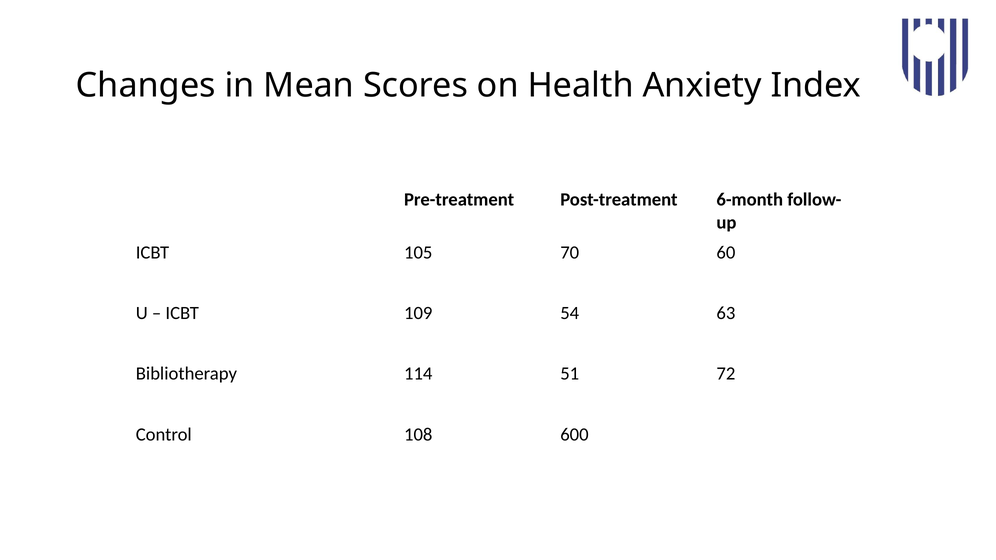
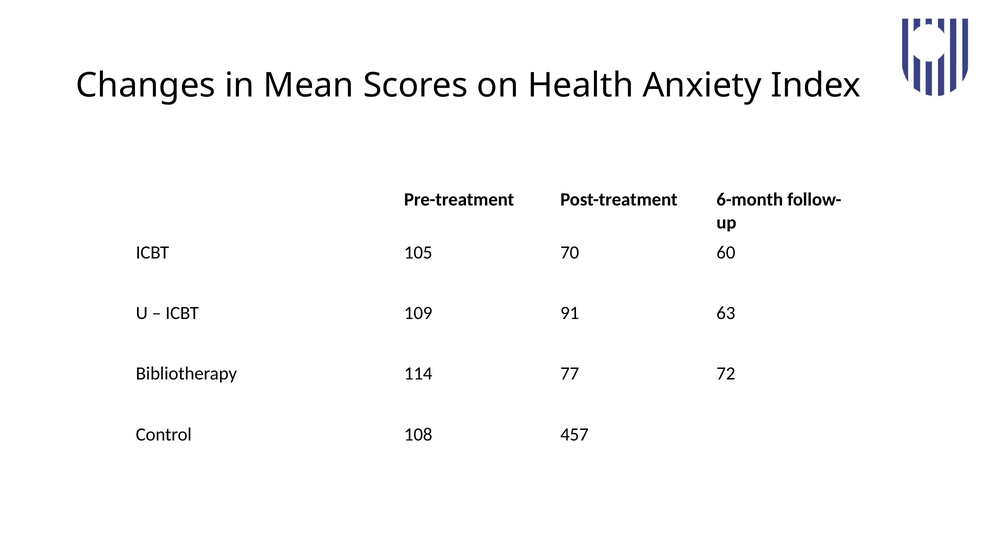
54: 54 -> 91 (570, 313)
51: 51 -> 77 (570, 374)
600: 600 -> 457 (574, 435)
